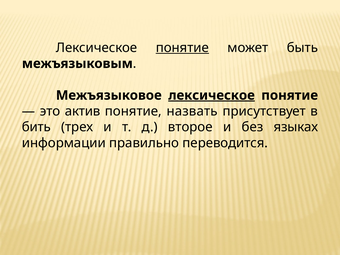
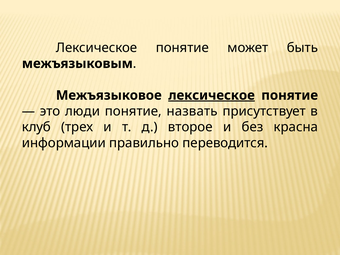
понятие underline: present -> none (182, 48)
актив: актив -> люди (82, 111)
бить: бить -> клуб (36, 127)
языках: языках -> красна (296, 127)
